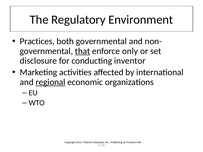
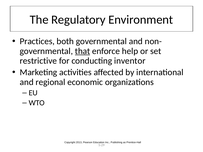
only: only -> help (130, 51)
disclosure: disclosure -> restrictive (38, 61)
regional underline: present -> none (50, 82)
